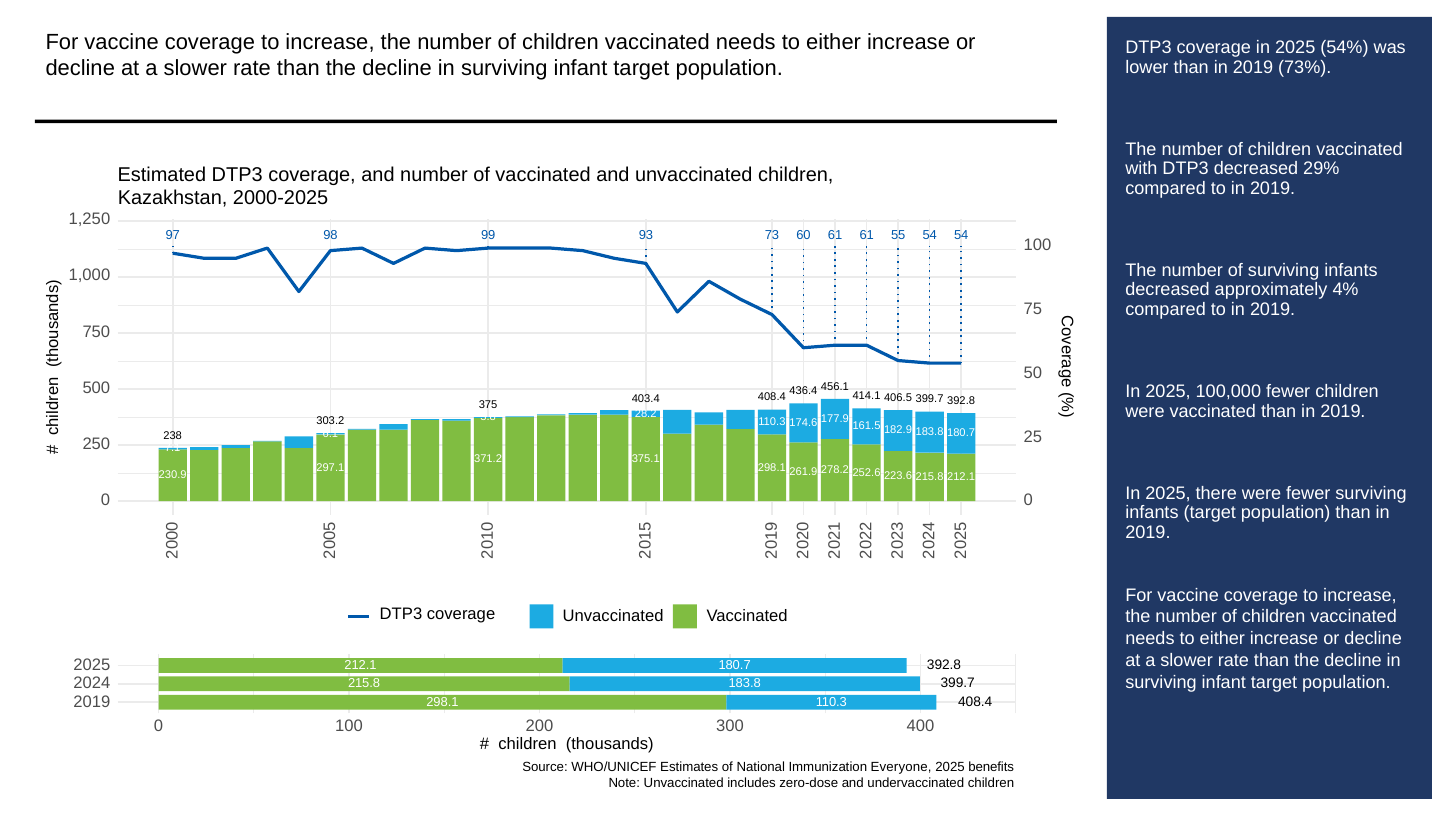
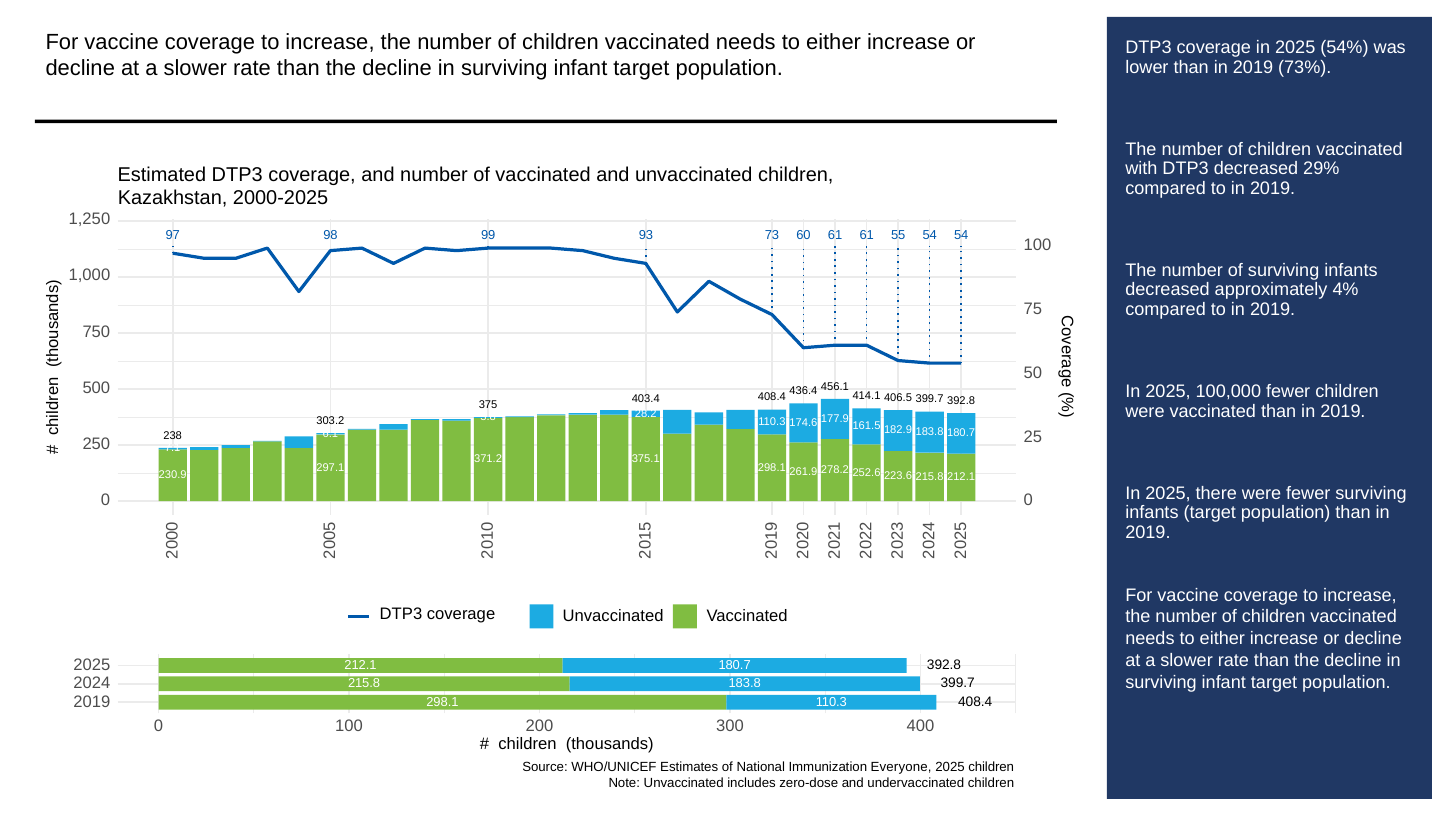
2025 benefits: benefits -> children (991, 767)
